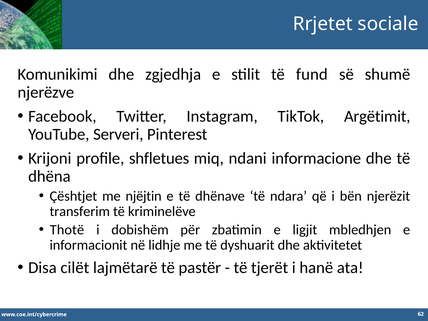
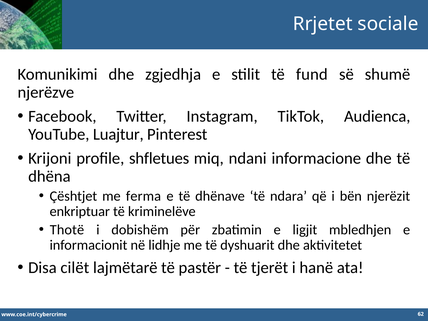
Argëtimit: Argëtimit -> Audienca (377, 116)
Serveri: Serveri -> Luajtur (118, 134)
njëjtin: njëjtin -> ferma (143, 196)
transferim: transferim -> enkriptuar (80, 211)
